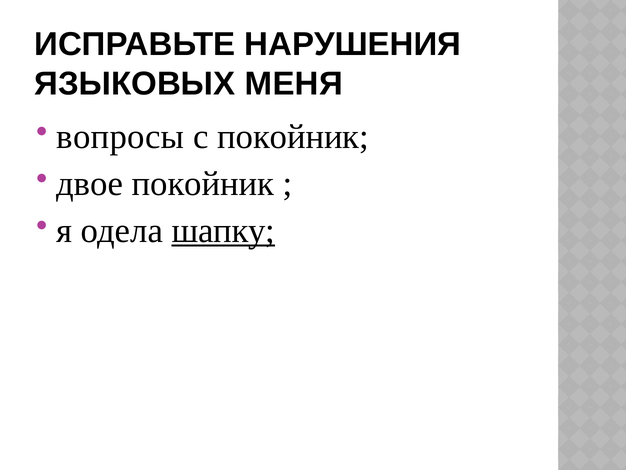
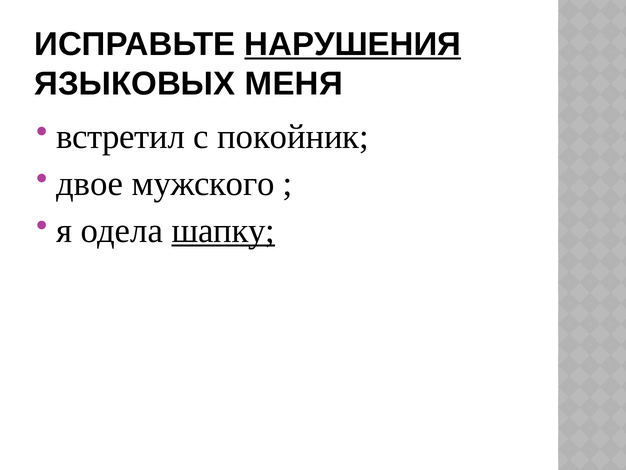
НАРУШЕНИЯ underline: none -> present (353, 44)
вопросы: вопросы -> встретил (121, 137)
двое покойник: покойник -> мужского (203, 183)
